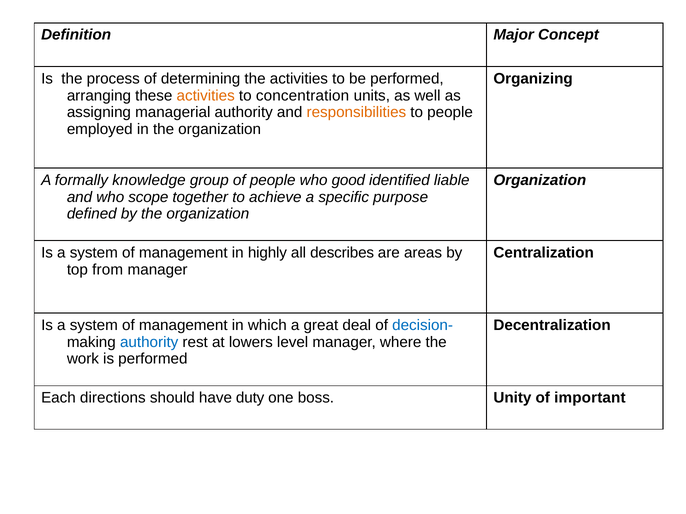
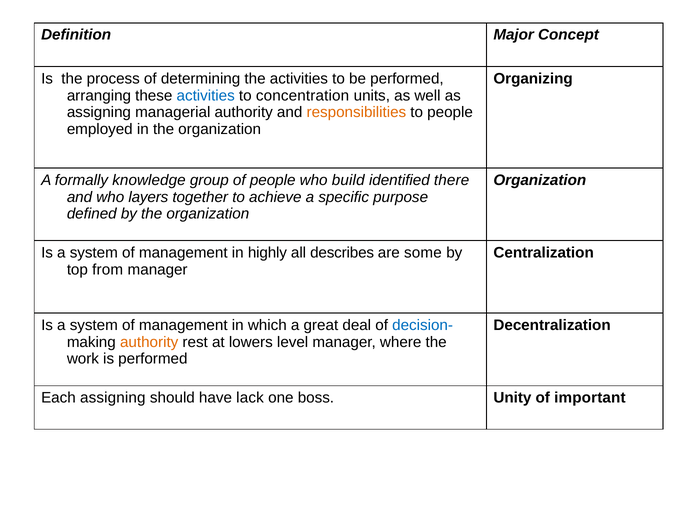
activities colour: orange -> blue (206, 96)
good: good -> build (348, 180)
liable: liable -> there (452, 180)
scope: scope -> layers (148, 197)
areas: areas -> some (423, 253)
authority colour: blue -> orange (149, 342)
Each directions: directions -> assigning (113, 398)
duty: duty -> lack (250, 398)
